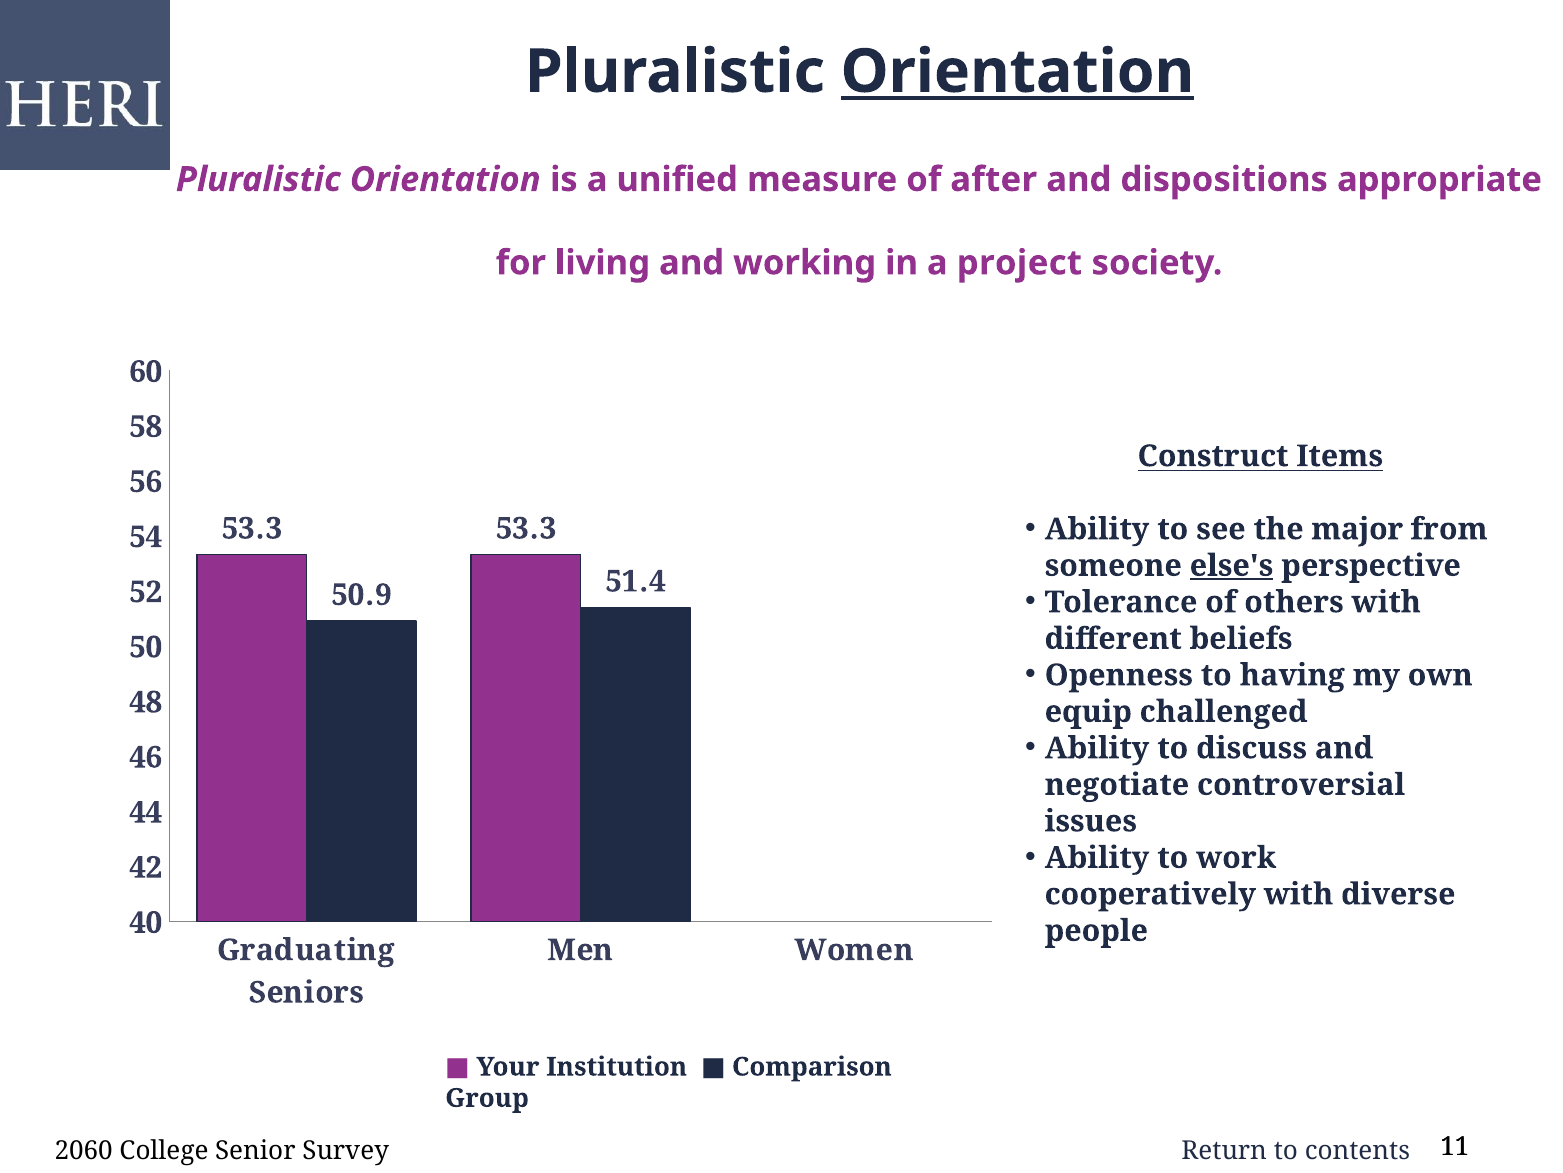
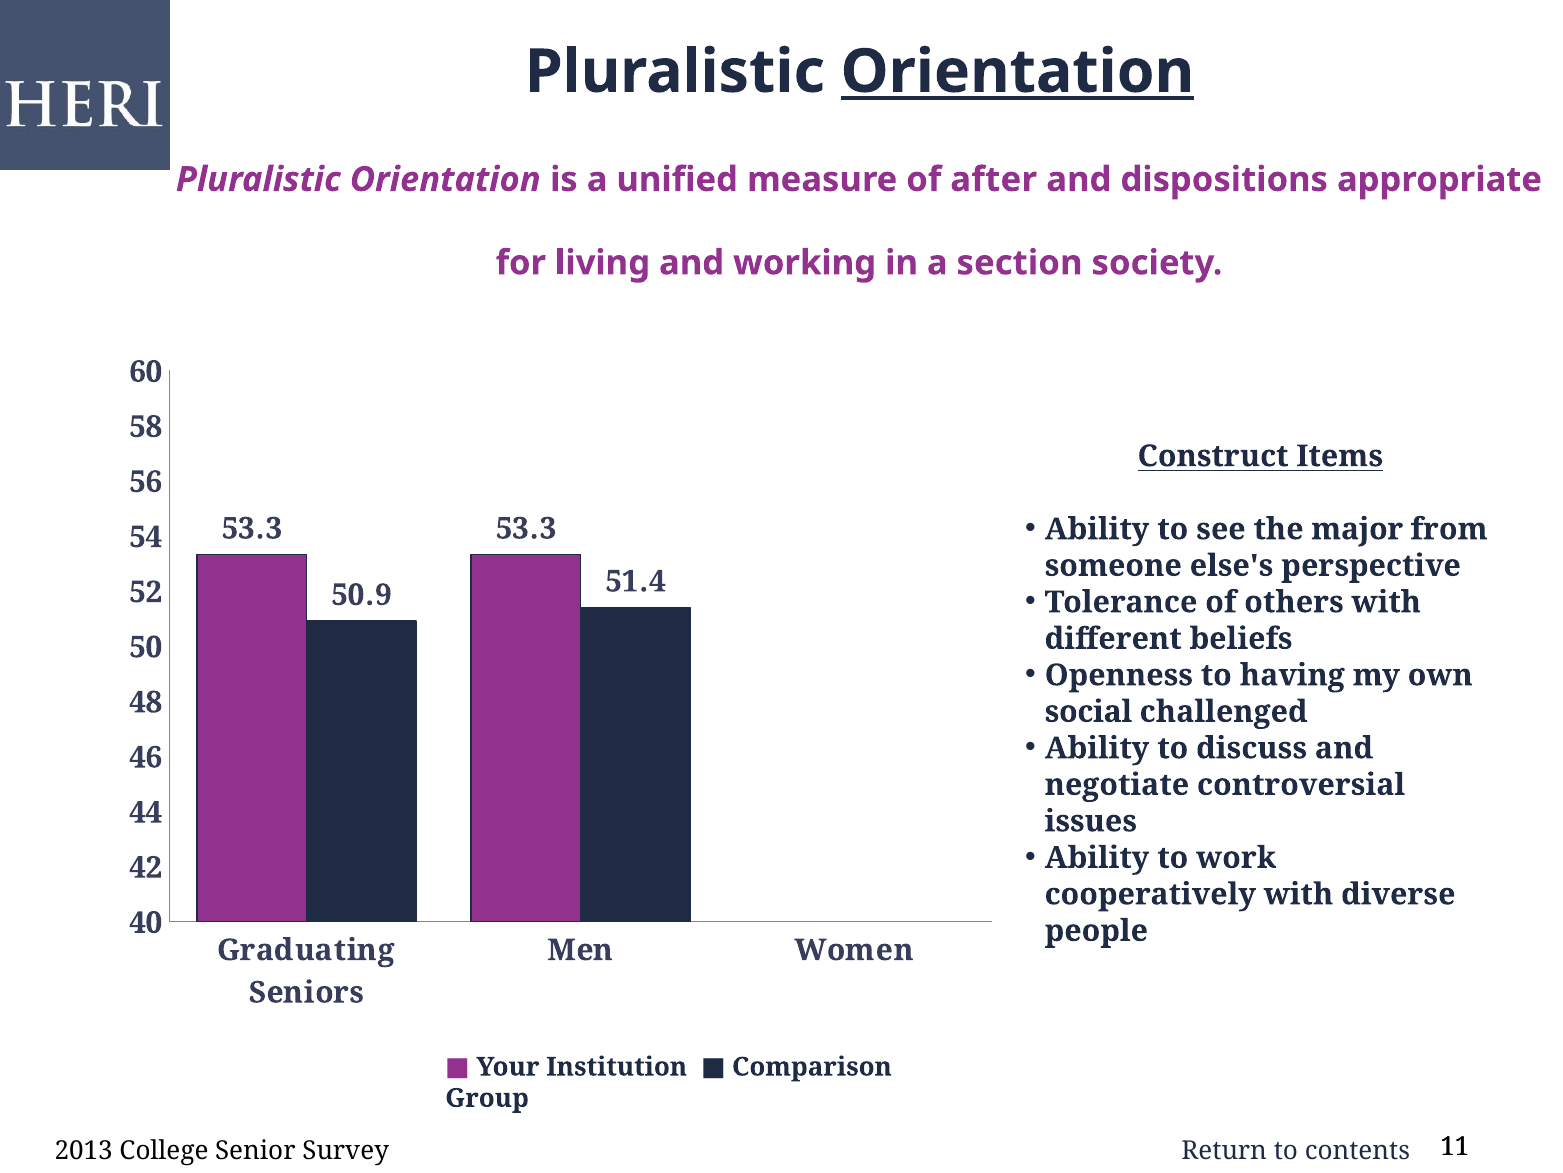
project: project -> section (1020, 263)
else's underline: present -> none (1231, 565)
equip: equip -> social (1088, 711)
2060: 2060 -> 2013 (84, 1151)
